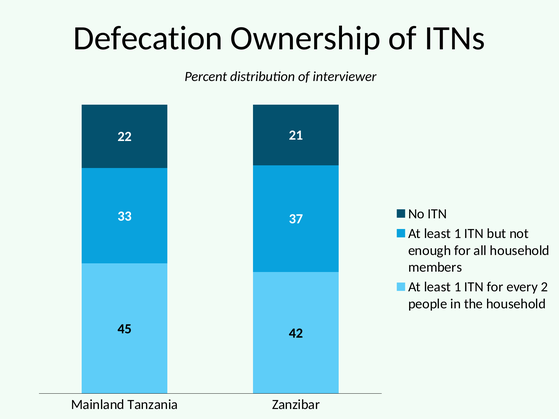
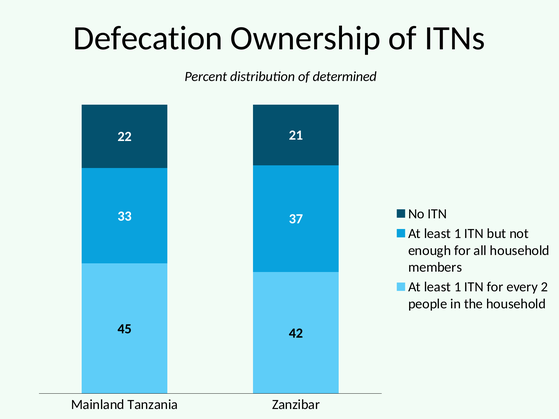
interviewer: interviewer -> determined (345, 77)
